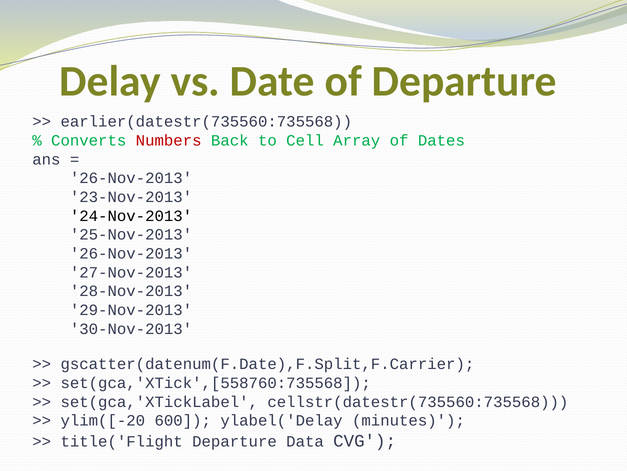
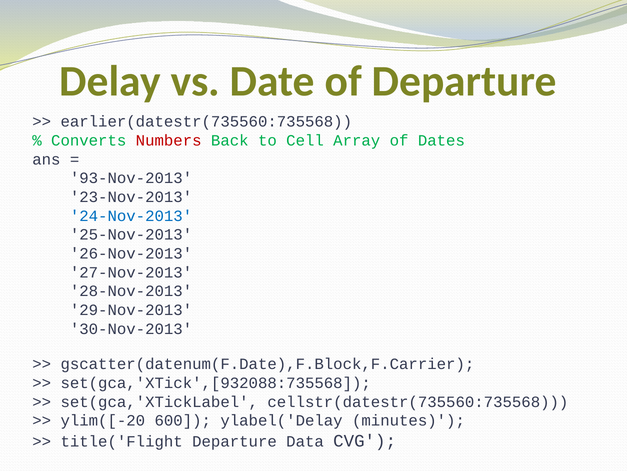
26-Nov-2013: 26-Nov-2013 -> 93-Nov-2013 (131, 178)
24-Nov-2013 colour: black -> blue (131, 216)
gscatter(datenum(F.Date),F.Split,F.Carrier: gscatter(datenum(F.Date),F.Split,F.Carrier -> gscatter(datenum(F.Date),F.Block,F.Carrier (267, 364)
set(gca,'XTick',[558760:735568: set(gca,'XTick',[558760:735568 -> set(gca,'XTick',[932088:735568 (216, 382)
